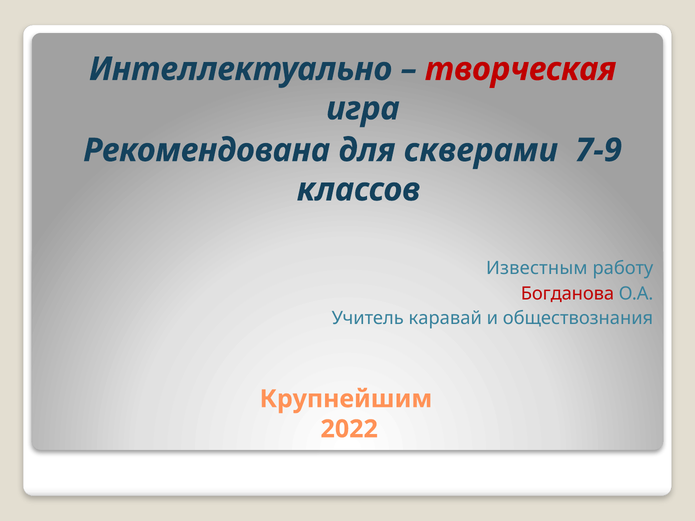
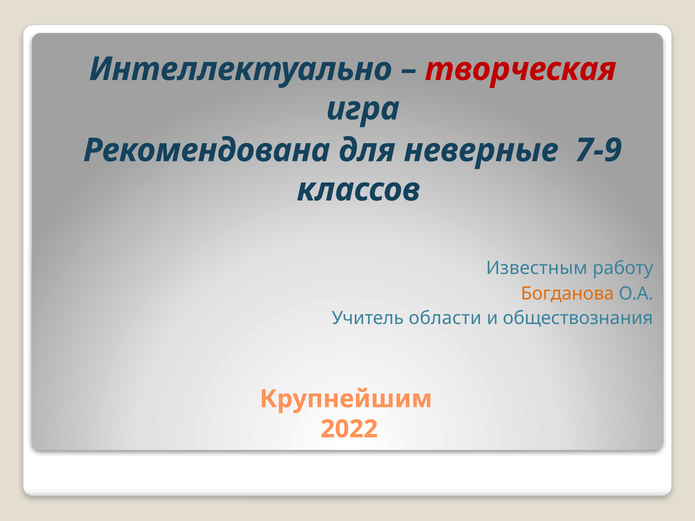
скверами: скверами -> неверные (481, 150)
Богданова colour: red -> orange (567, 294)
каравай: каравай -> области (445, 318)
